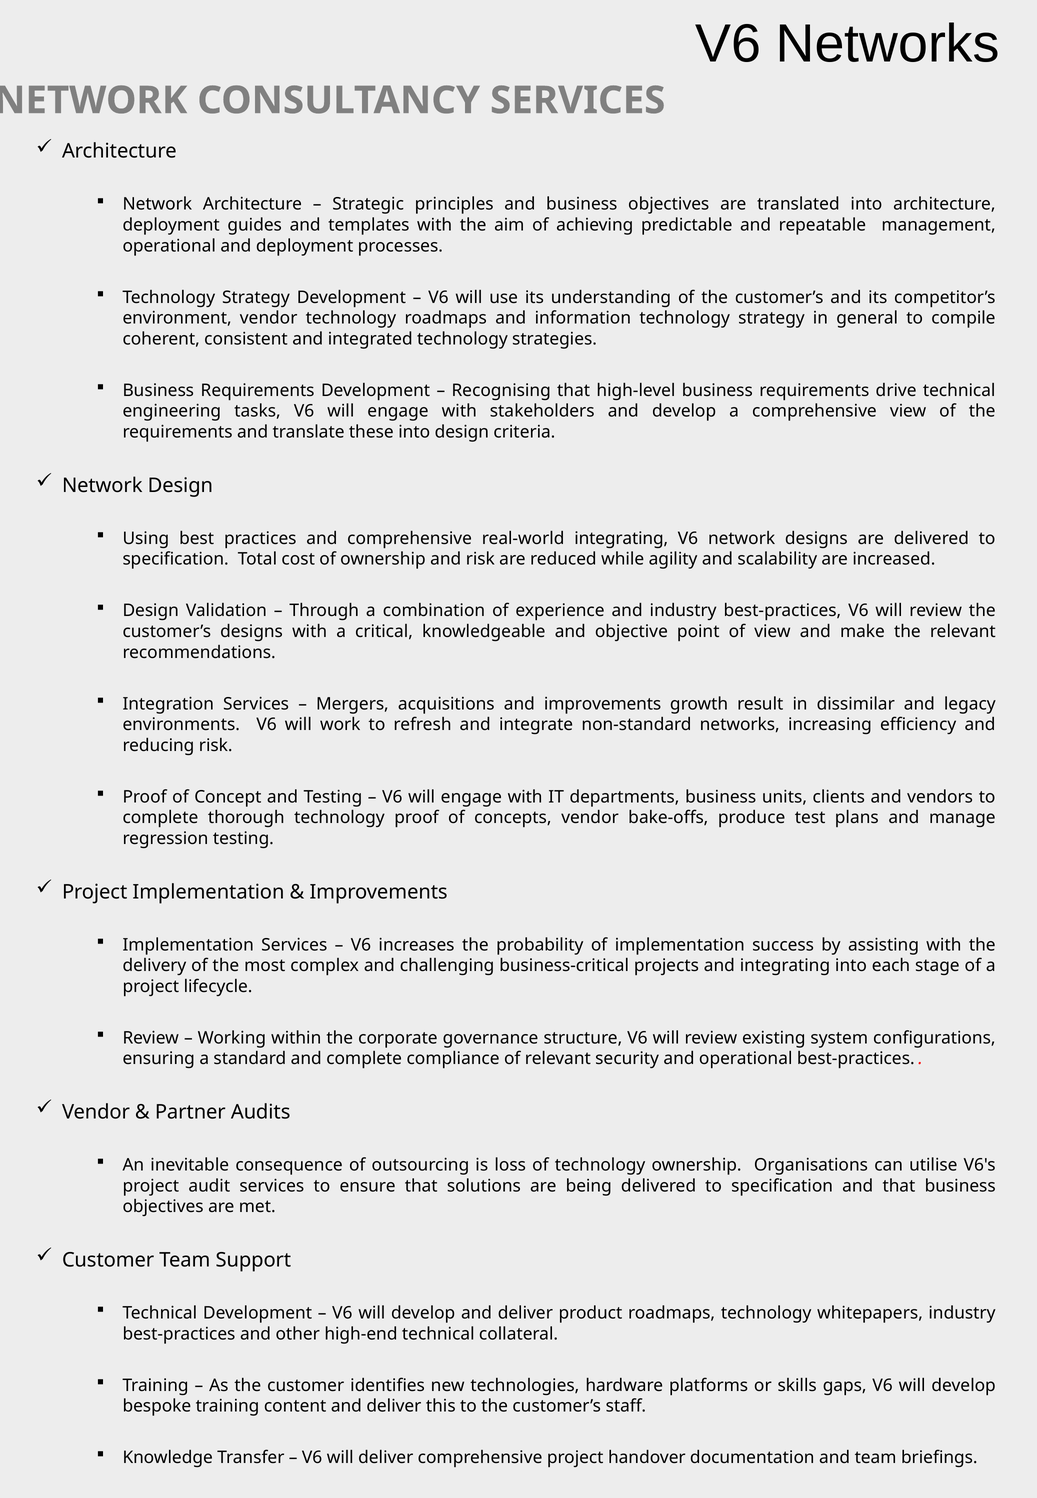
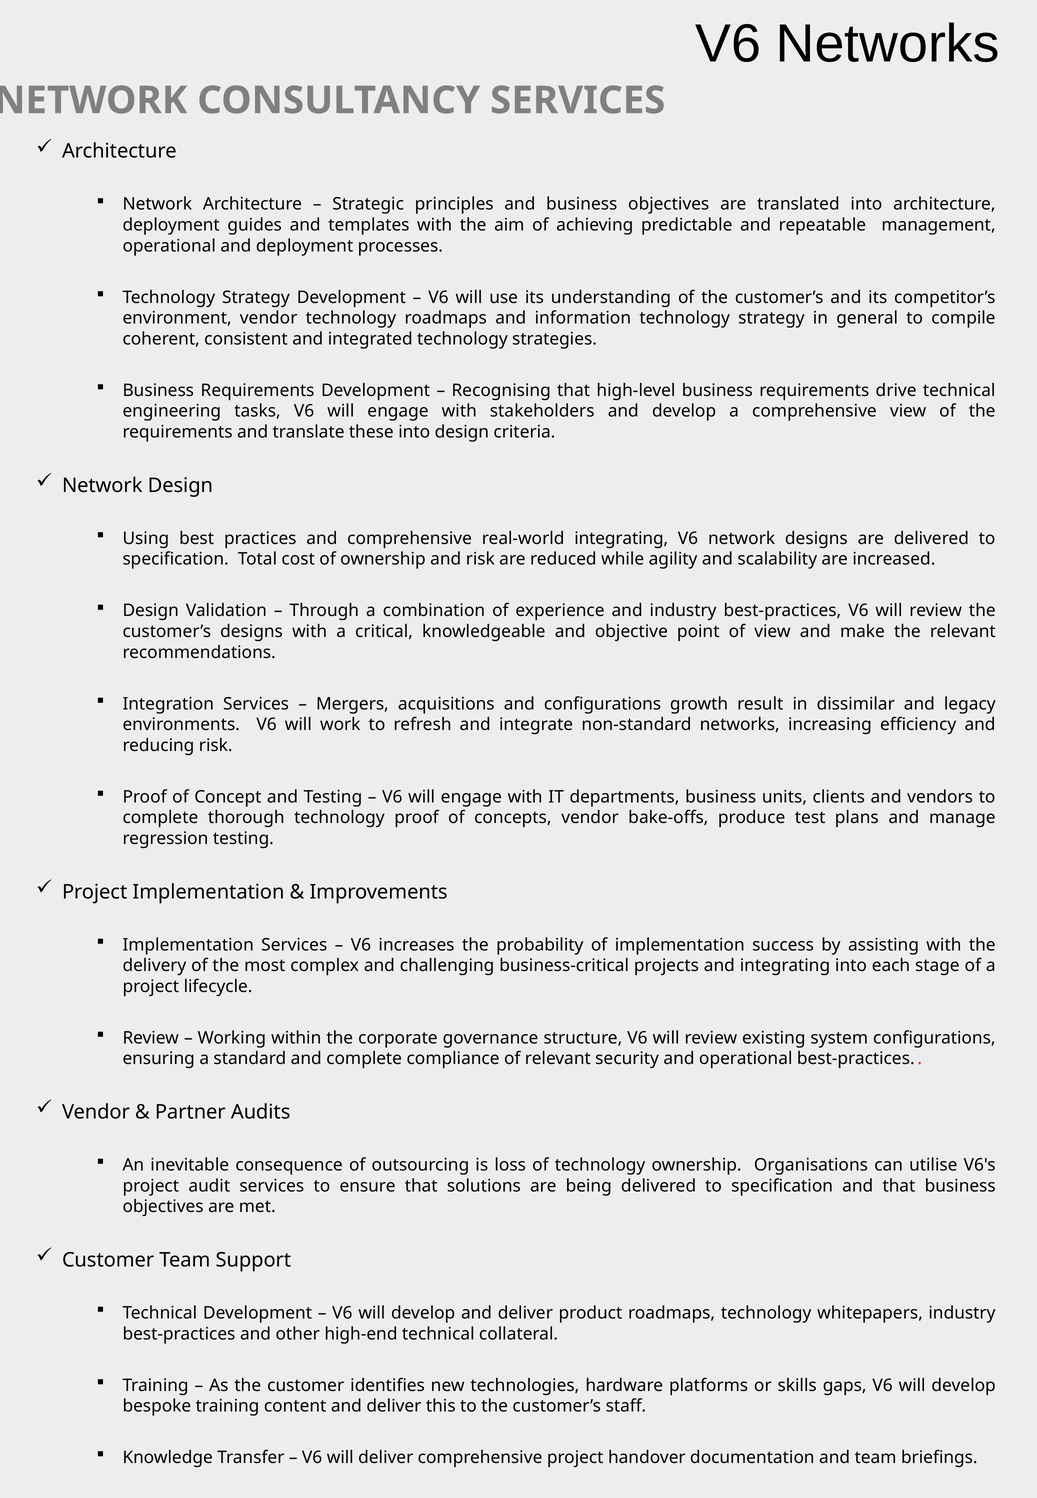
and improvements: improvements -> configurations (603, 704)
